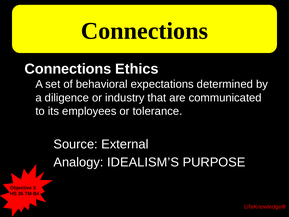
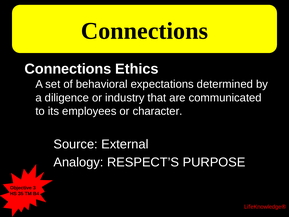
tolerance: tolerance -> character (158, 111)
IDEALISM’S: IDEALISM’S -> RESPECT’S (143, 162)
